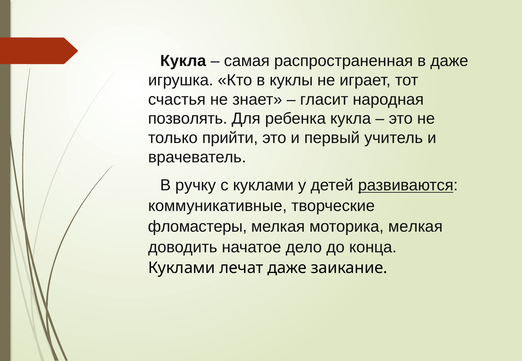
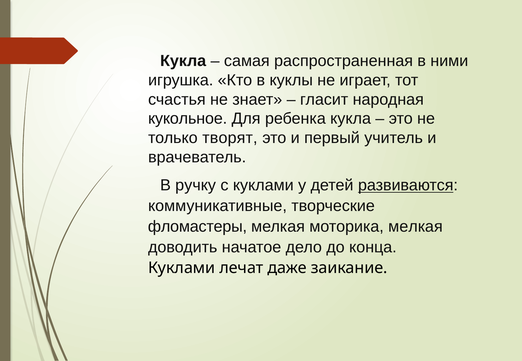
в даже: даже -> ними (449, 61)
позволять: позволять -> кукольное (188, 119)
прийти: прийти -> творят (230, 138)
